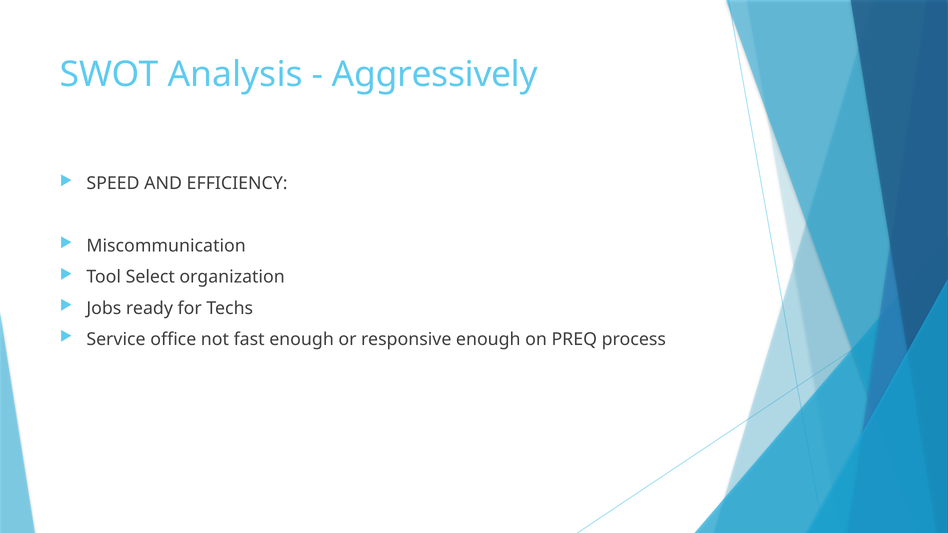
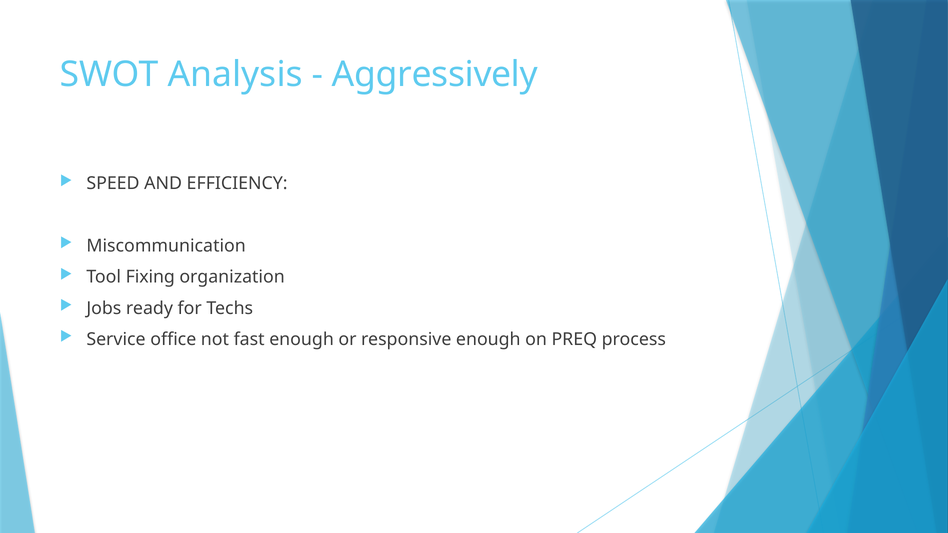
Select: Select -> Fixing (150, 277)
